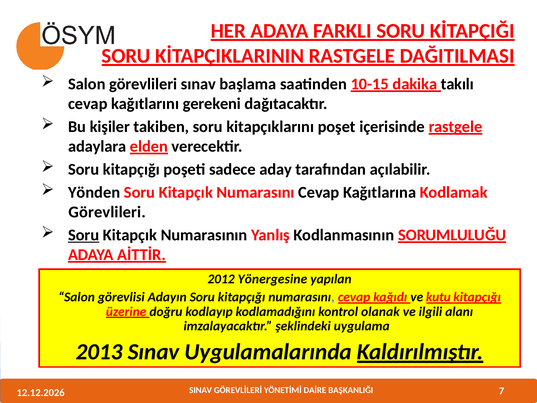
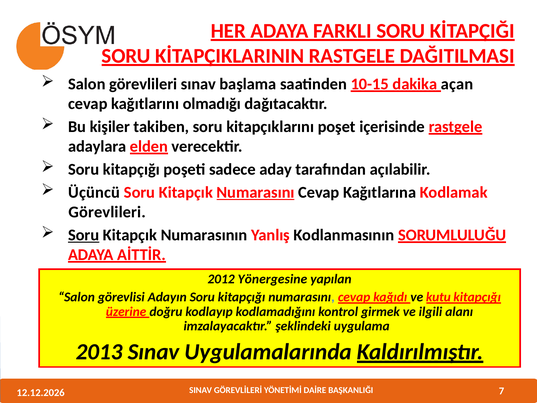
takılı: takılı -> açan (457, 84)
gerekeni: gerekeni -> olmadığı (212, 104)
Yönden: Yönden -> Üçüncü (94, 192)
Numarasını underline: none -> present (256, 192)
olanak: olanak -> girmek (380, 311)
